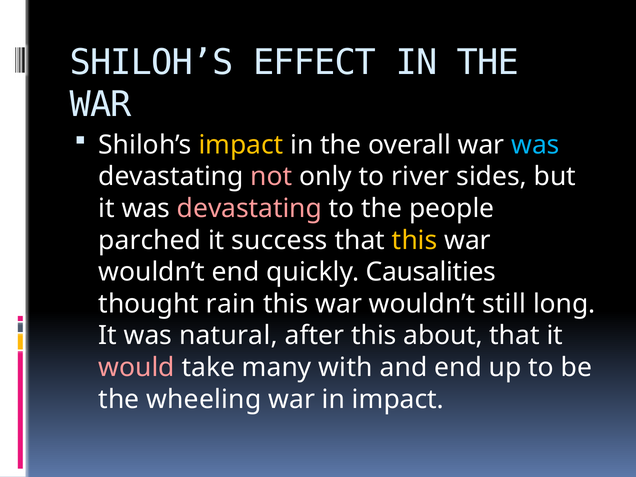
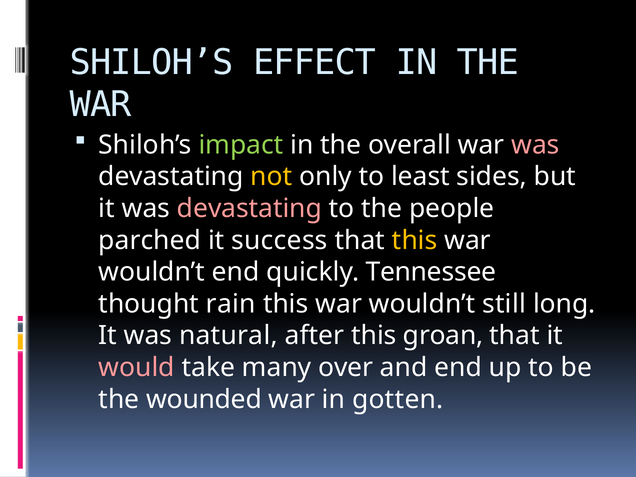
impact colour: yellow -> light green (241, 145)
was colour: light blue -> pink (536, 145)
not colour: pink -> yellow (271, 177)
river: river -> least (420, 177)
Causalities: Causalities -> Tennessee (431, 272)
about: about -> groan (443, 336)
with: with -> over (346, 368)
wheeling: wheeling -> wounded (204, 399)
in impact: impact -> gotten (398, 399)
